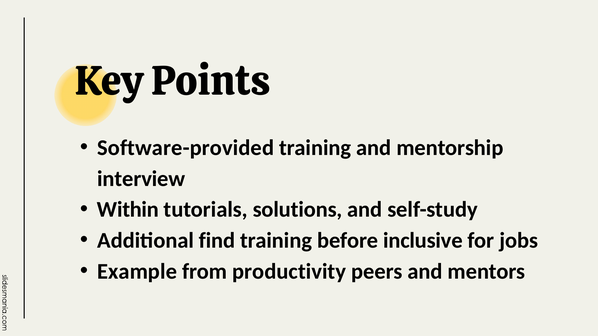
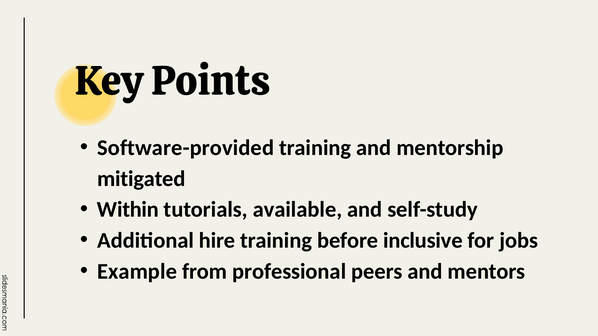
interview: interview -> mitigated (141, 179)
solutions: solutions -> available (297, 210)
find: find -> hire (217, 241)
productivity: productivity -> professional (289, 272)
